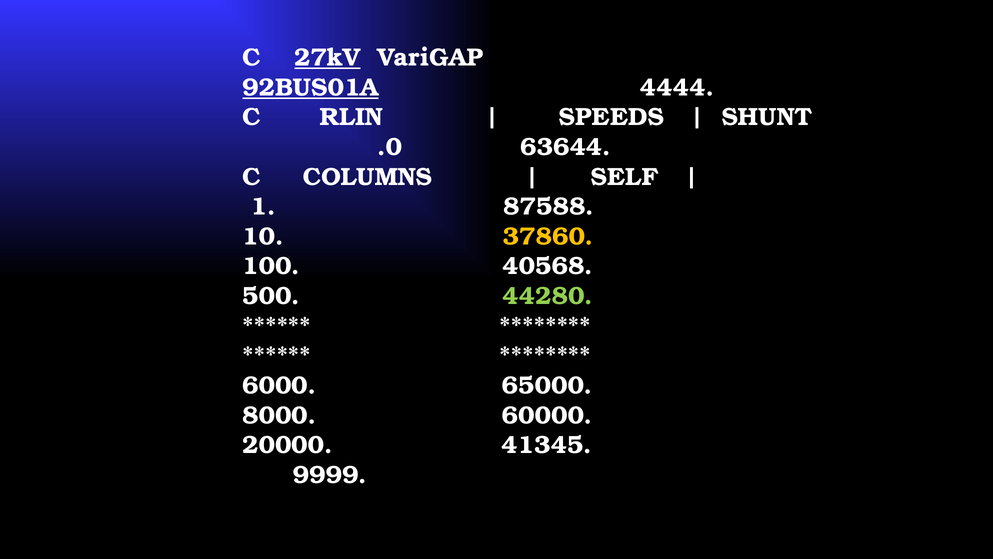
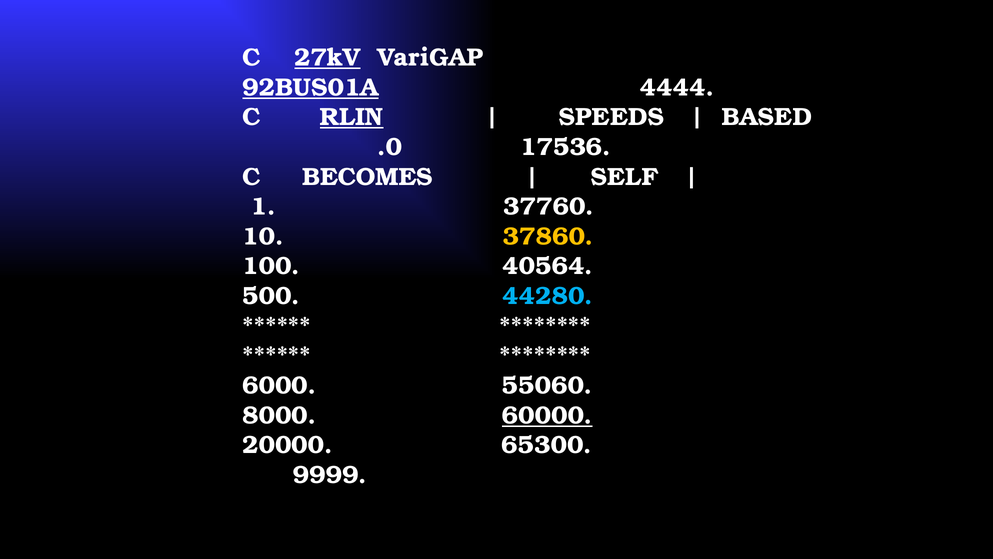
RLIN underline: none -> present (352, 117)
SHUNT: SHUNT -> BASED (767, 117)
63644: 63644 -> 17536 (566, 147)
COLUMNS: COLUMNS -> BECOMES (368, 177)
87588: 87588 -> 37760 (549, 206)
40568: 40568 -> 40564 (548, 266)
44280 colour: light green -> light blue (548, 296)
65000: 65000 -> 55060 (547, 385)
60000 underline: none -> present (547, 415)
41345: 41345 -> 65300 (547, 445)
